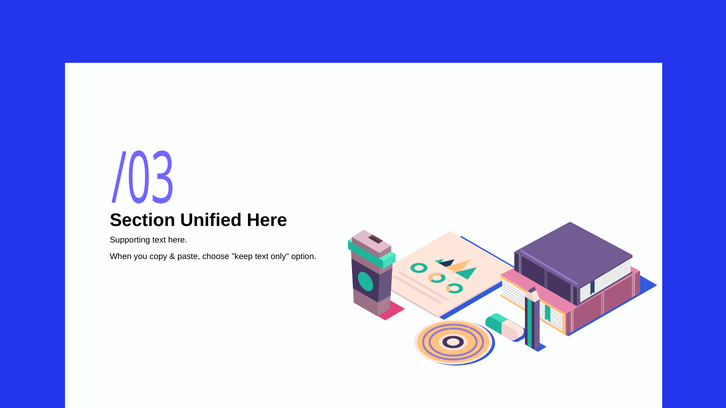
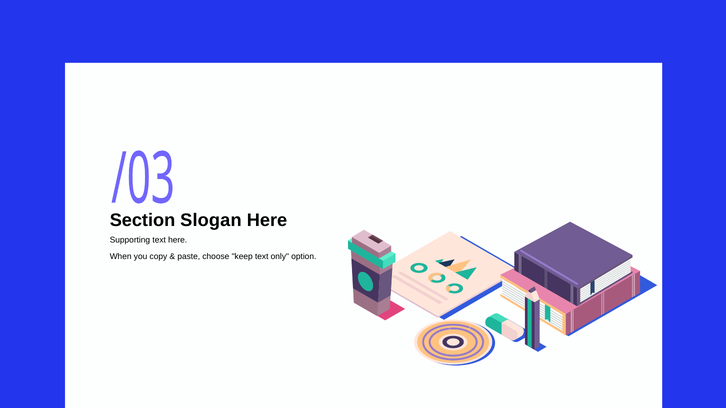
Unified: Unified -> Slogan (211, 221)
